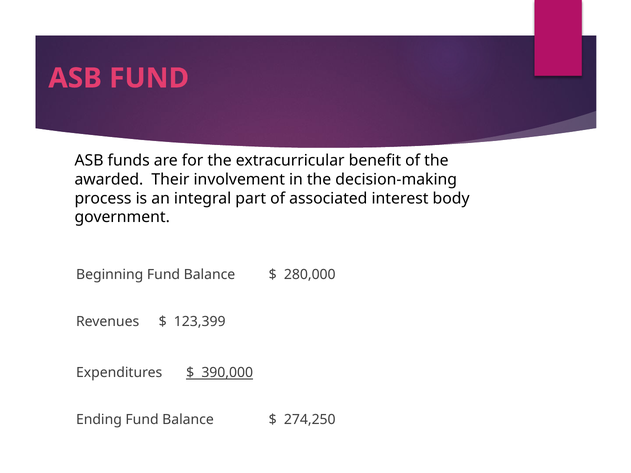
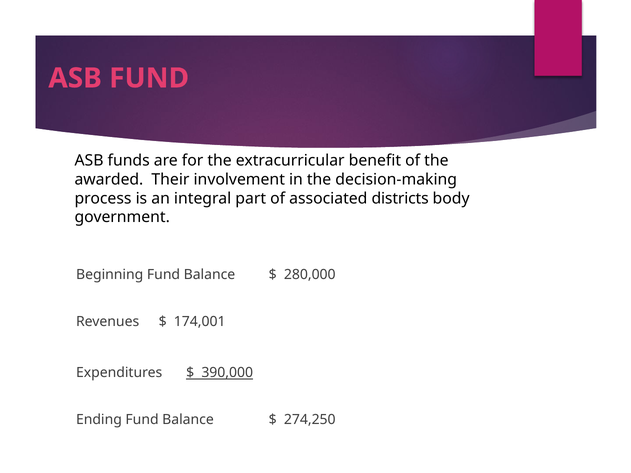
interest: interest -> districts (400, 198)
123,399: 123,399 -> 174,001 (200, 322)
